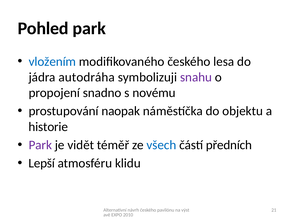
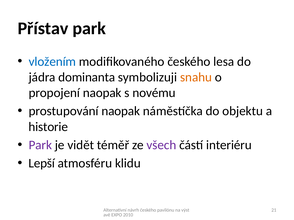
Pohled: Pohled -> Přístav (43, 28)
autodráha: autodráha -> dominanta (87, 77)
snahu colour: purple -> orange (196, 77)
propojení snadno: snadno -> naopak (102, 93)
všech colour: blue -> purple (161, 145)
předních: předních -> interiéru (229, 145)
